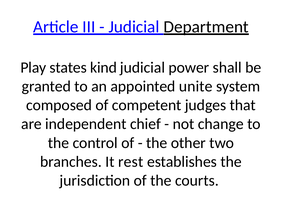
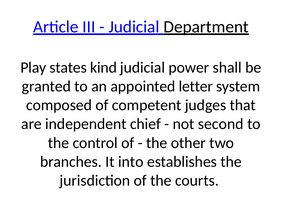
unite: unite -> letter (196, 86)
change: change -> second (221, 124)
rest: rest -> into (131, 161)
